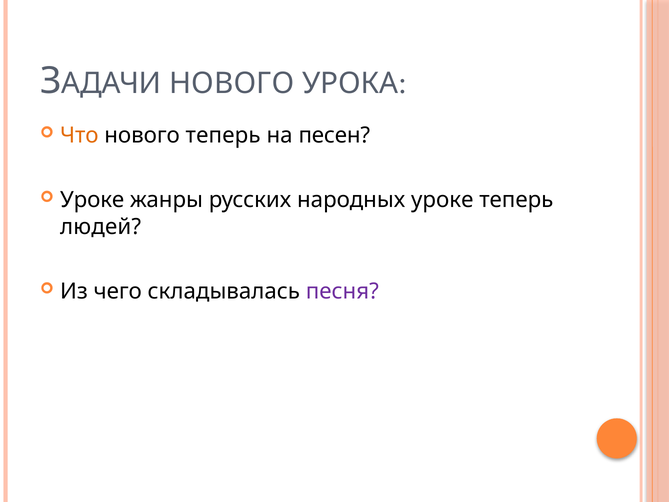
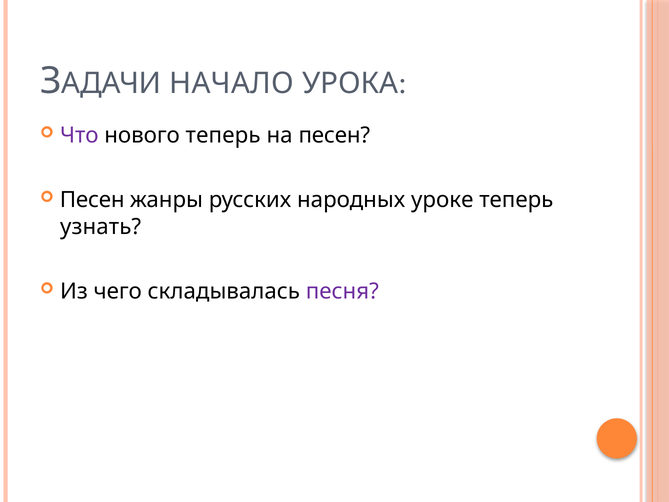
НОВОГО: НОВОГО -> НАЧАЛО (232, 83)
Что colour: orange -> purple (79, 135)
Уроке: Уроке -> Песен (92, 200)
людей: людей -> узнать (101, 227)
